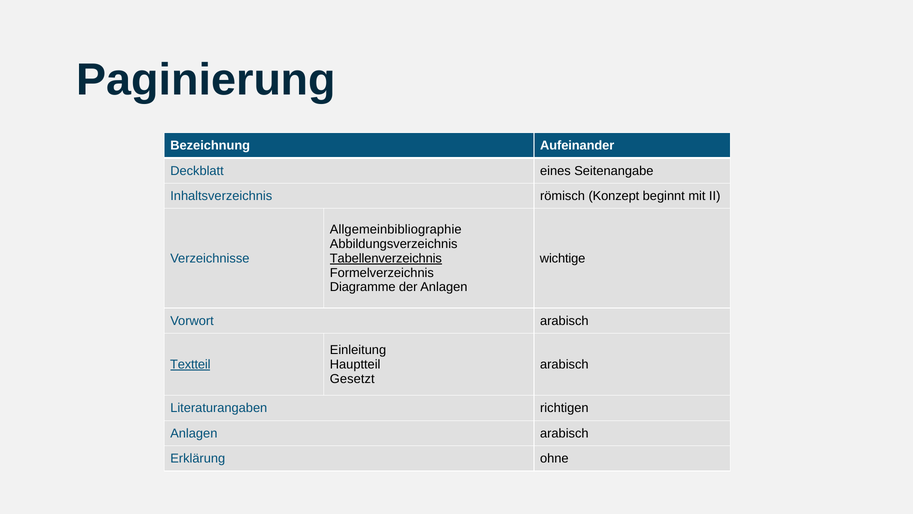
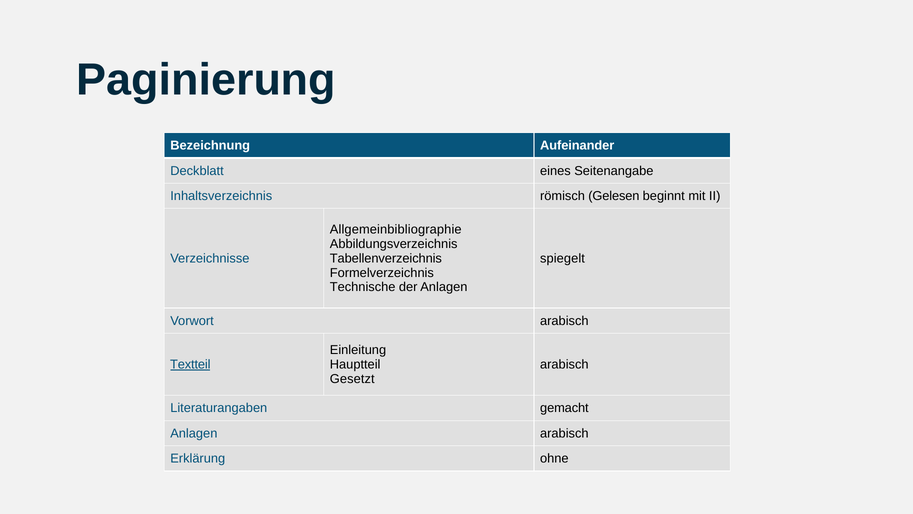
Konzept: Konzept -> Gelesen (614, 196)
Tabellenverzeichnis underline: present -> none (386, 258)
wichtige: wichtige -> spiegelt (562, 258)
Diagramme: Diagramme -> Technische (363, 287)
richtigen: richtigen -> gemacht (564, 408)
